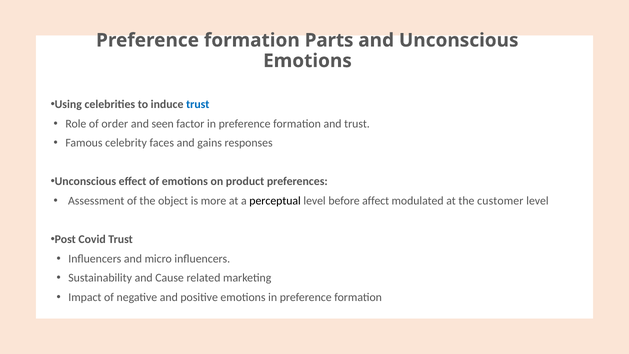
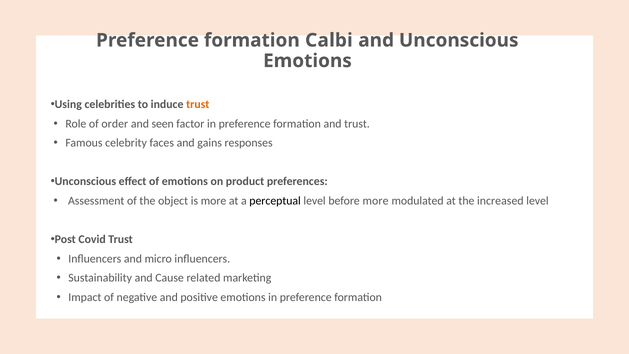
Parts: Parts -> Calbi (329, 40)
trust colour: blue -> orange (198, 104)
before affect: affect -> more (376, 201)
customer: customer -> increased (500, 201)
